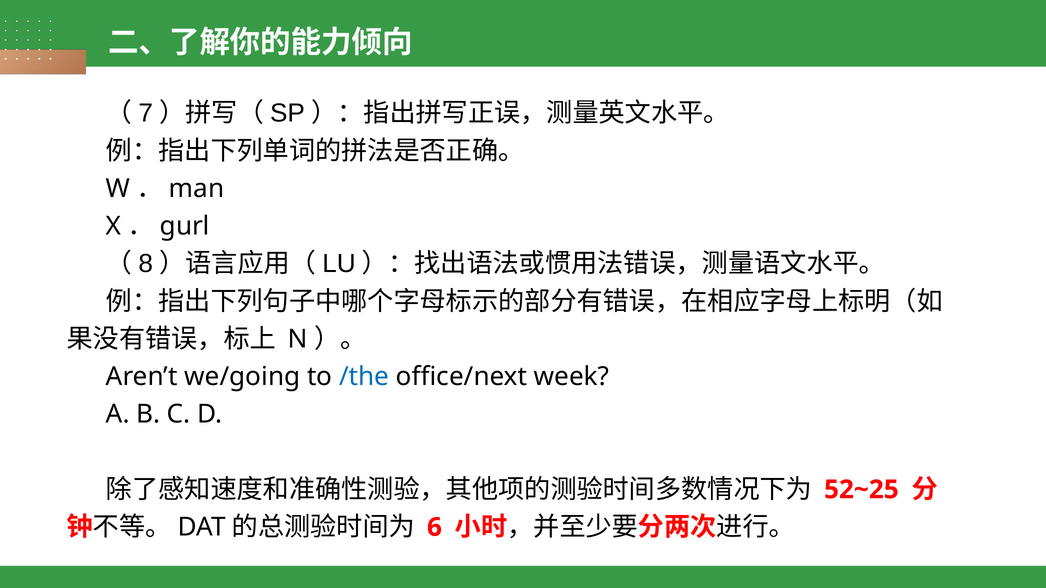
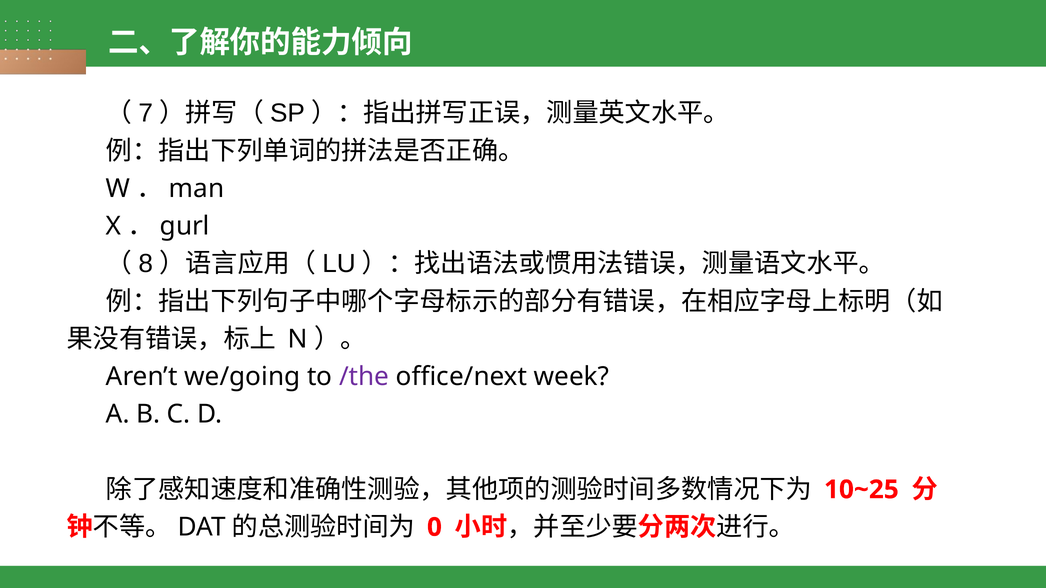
/the colour: blue -> purple (364, 377)
52~25: 52~25 -> 10~25 (861, 490)
6: 6 -> 0 (434, 528)
